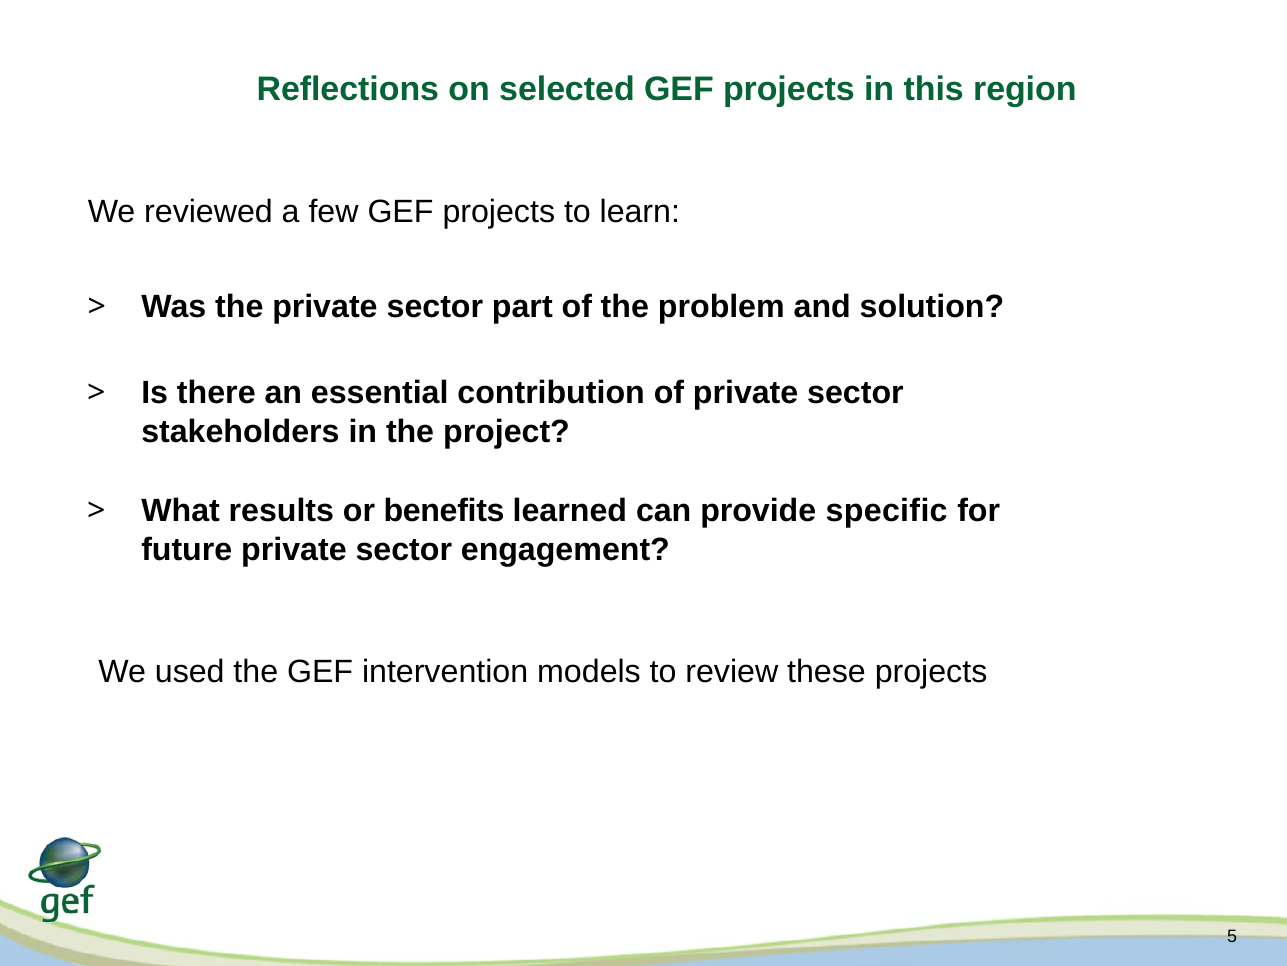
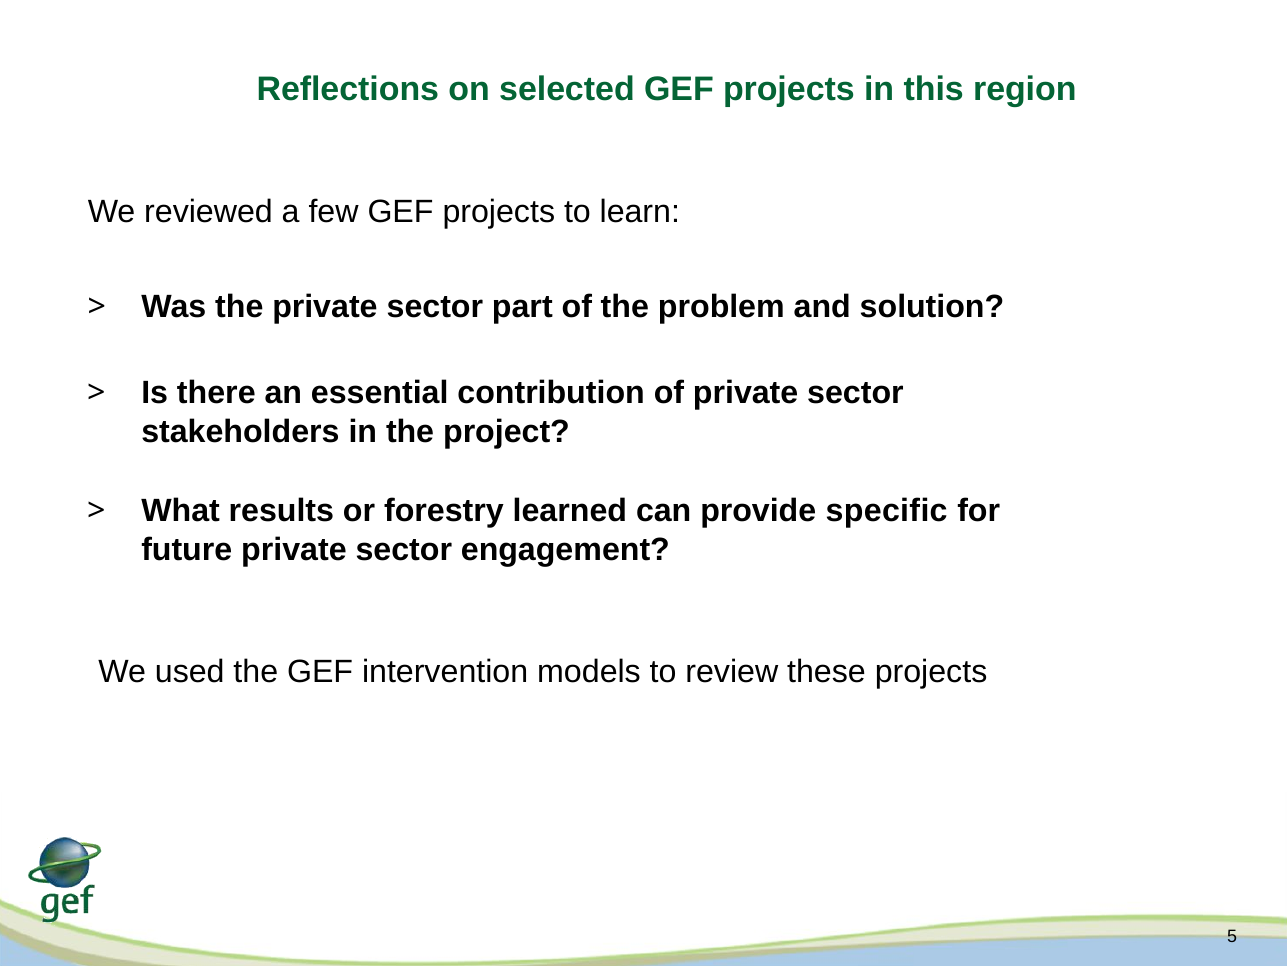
benefits: benefits -> forestry (444, 510)
